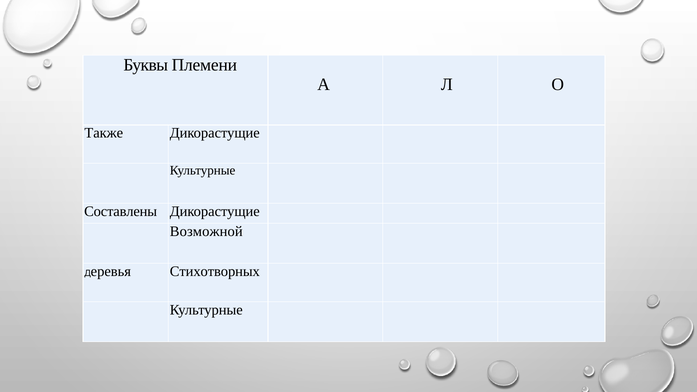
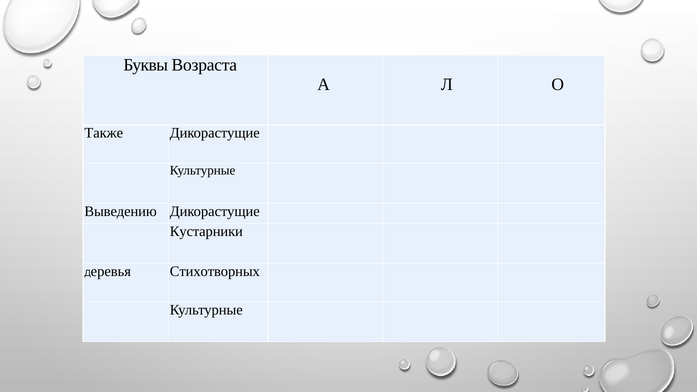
Племени: Племени -> Возраста (204, 65)
Составлены: Составлены -> Выведению (121, 211)
Возможной: Возможной -> Кустарники (206, 231)
